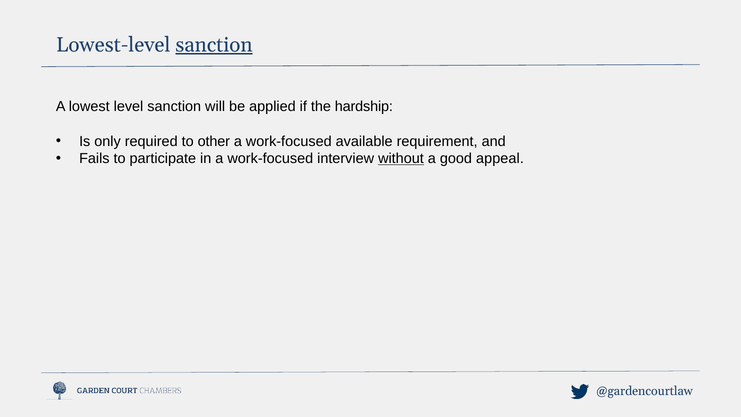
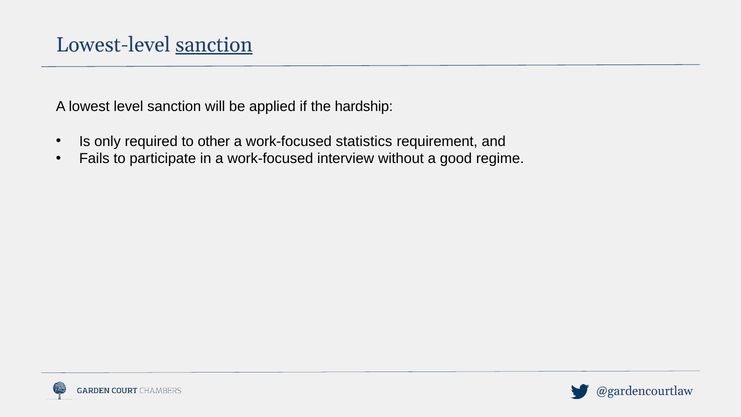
available: available -> statistics (364, 141)
without underline: present -> none (401, 159)
appeal: appeal -> regime (500, 159)
